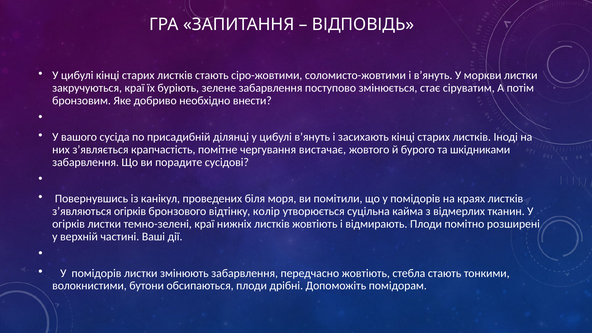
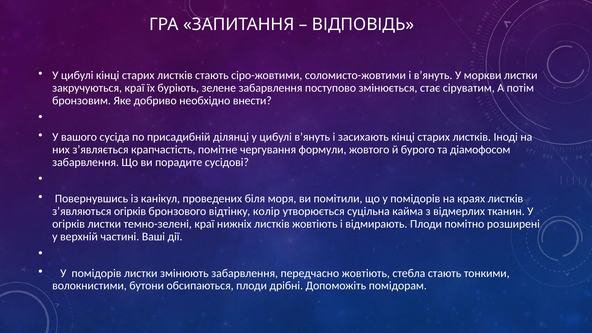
вистачає: вистачає -> формули (323, 150)
шкідниками: шкідниками -> діамофосом (480, 150)
